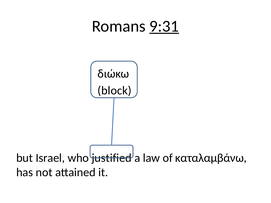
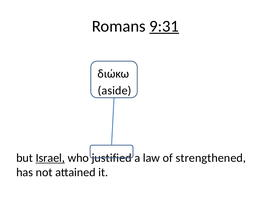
block: block -> aside (115, 91)
Israel underline: none -> present (50, 158)
καταλαμβάνω: καταλαμβάνω -> strengthened (211, 158)
